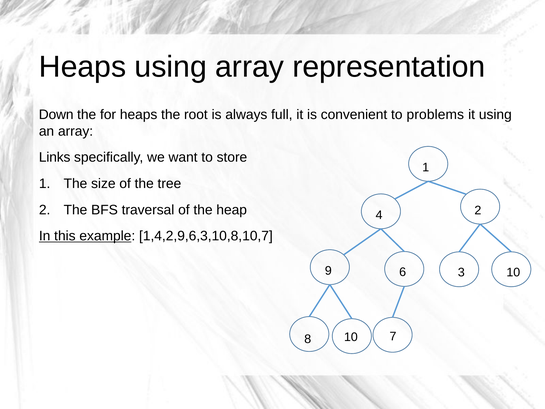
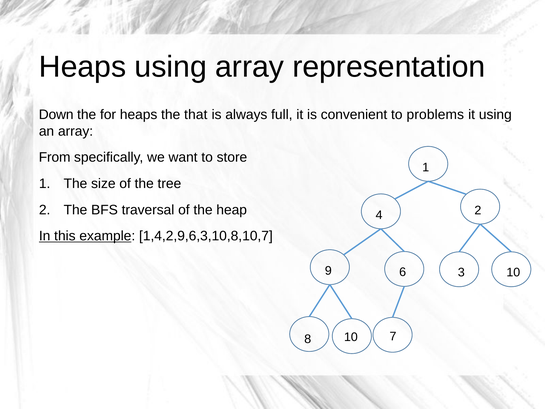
root: root -> that (196, 115)
Links: Links -> From (55, 157)
